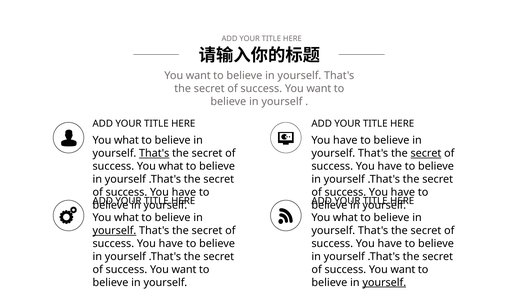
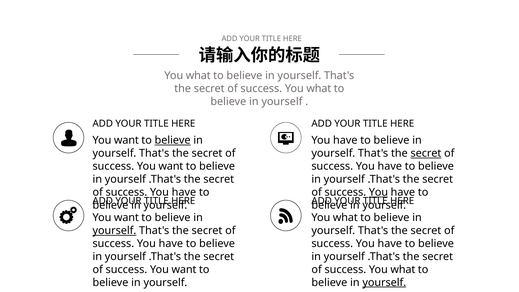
want: want -> what (198, 75)
want: want -> what (319, 88)
what: what -> want (126, 140)
believe underline: none -> present (173, 140)
That's underline: present -> none (154, 153)
what: what -> want (171, 166)
You underline: none -> present (378, 192)
what: what -> want (126, 218)
want: want -> what (403, 269)
